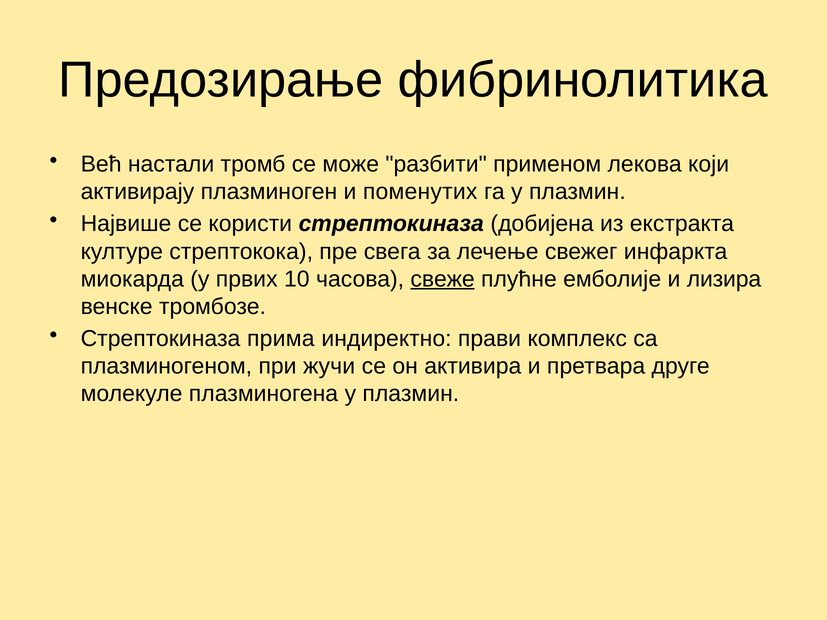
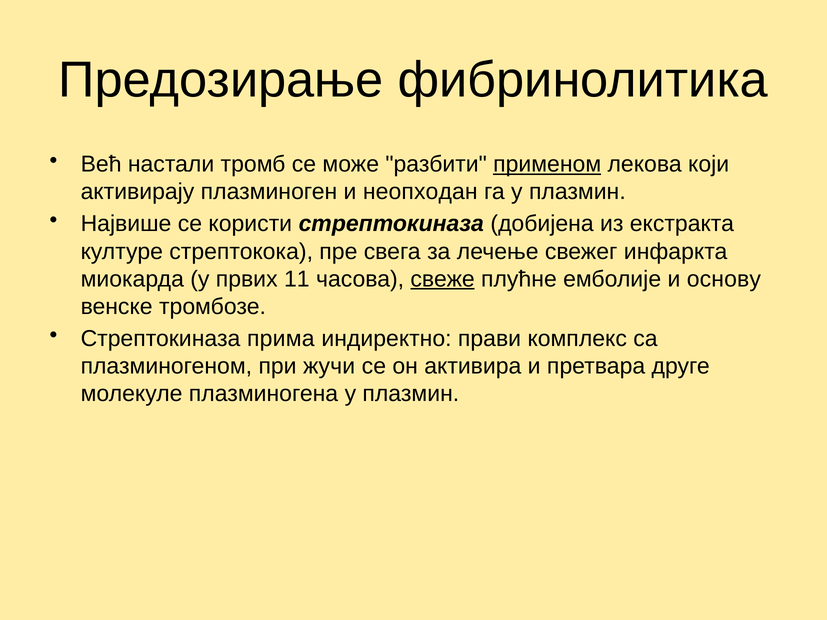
применом underline: none -> present (547, 164)
поменутих: поменутих -> неопходан (420, 192)
10: 10 -> 11 (297, 279)
лизира: лизира -> основу (724, 279)
